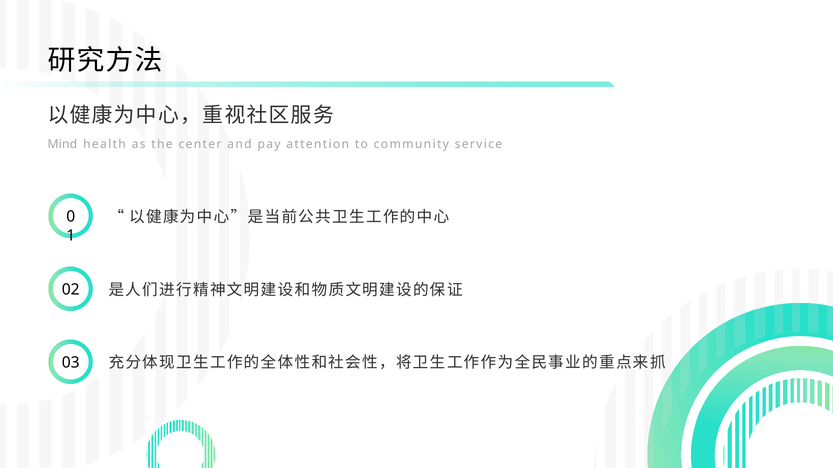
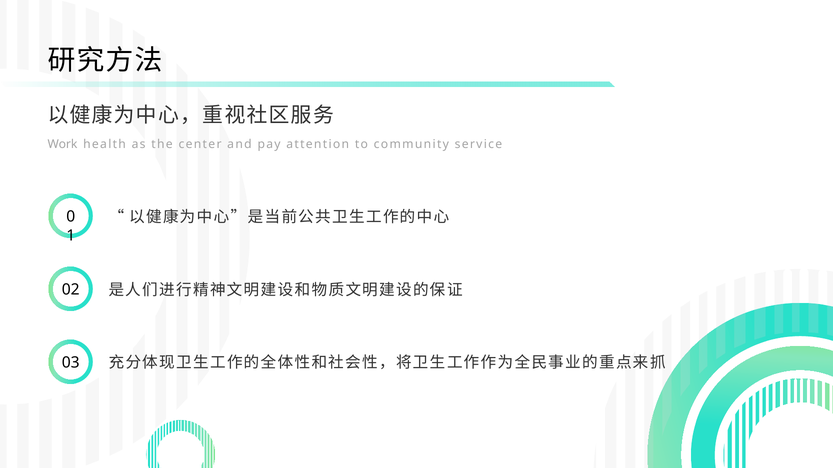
Mind: Mind -> Work (62, 144)
